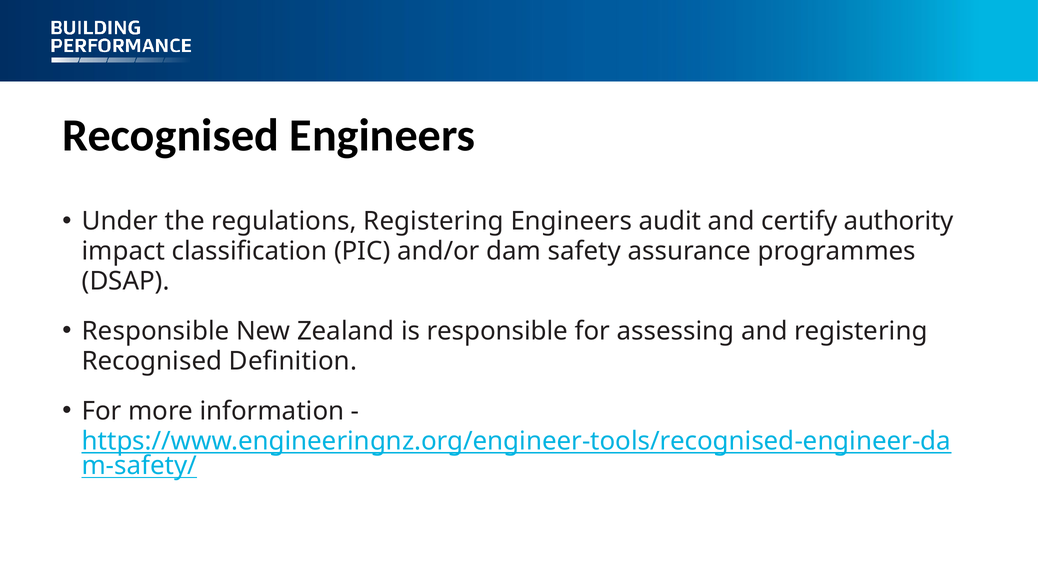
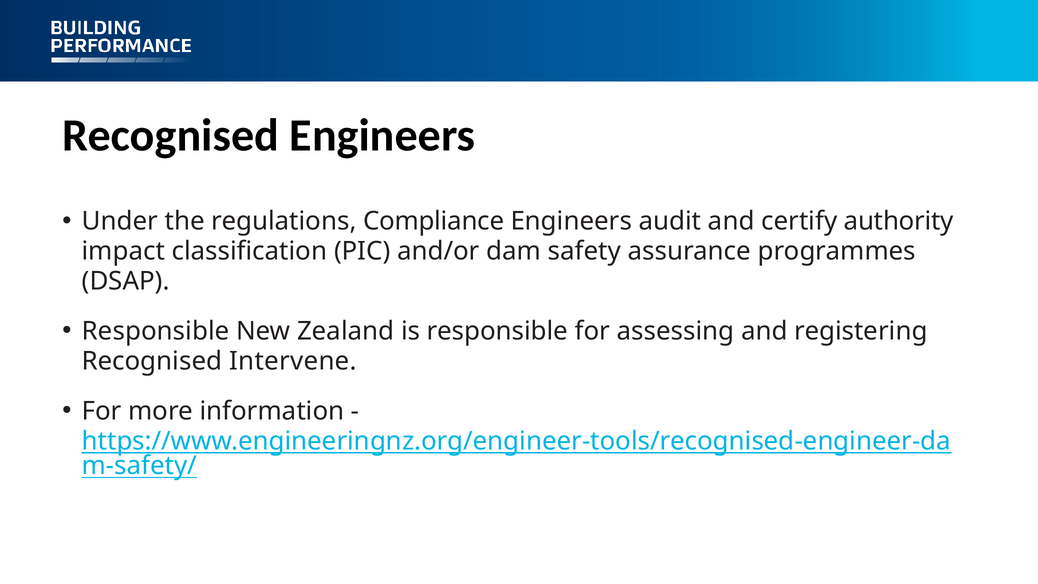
regulations Registering: Registering -> Compliance (434, 221)
Definition: Definition -> Intervene (293, 361)
